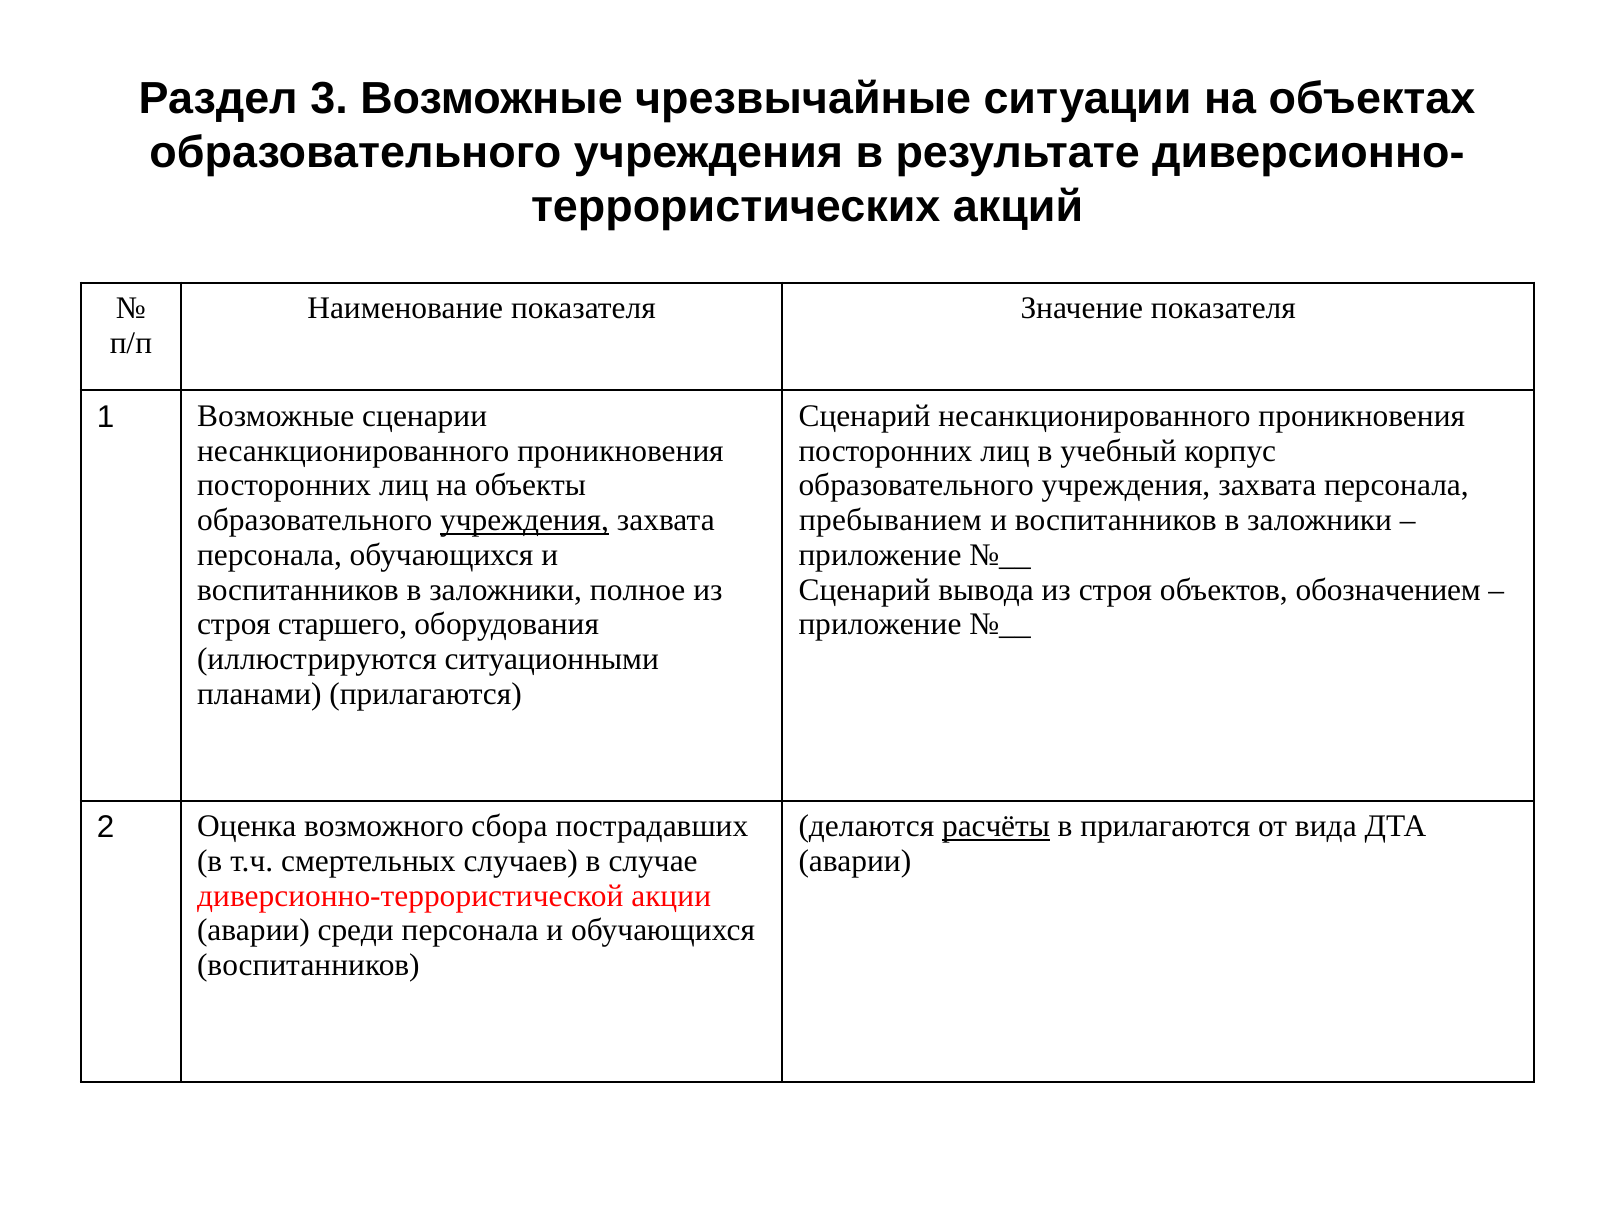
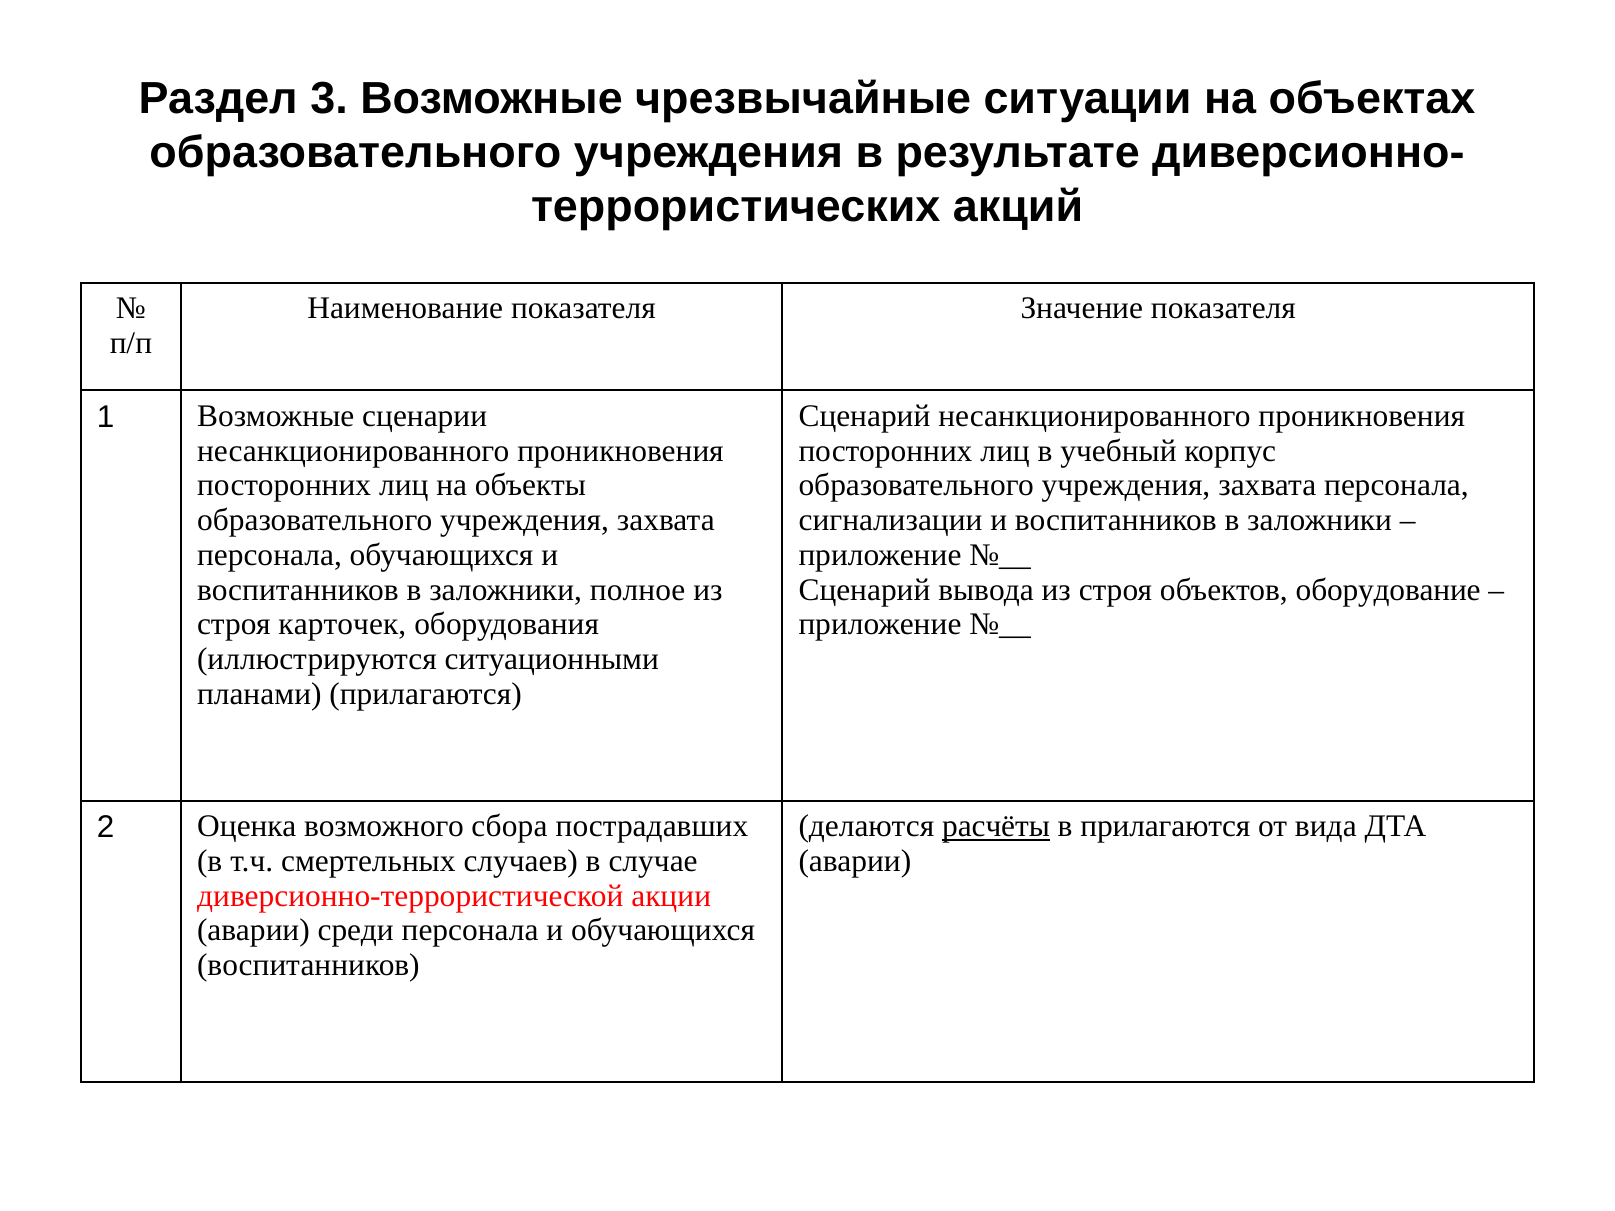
учреждения underline: present -> none (525, 520)
пребыванием: пребыванием -> сигнализации (891, 520)
обозначением: обозначением -> оборудование (1388, 590)
старшего: старшего -> карточек (342, 625)
